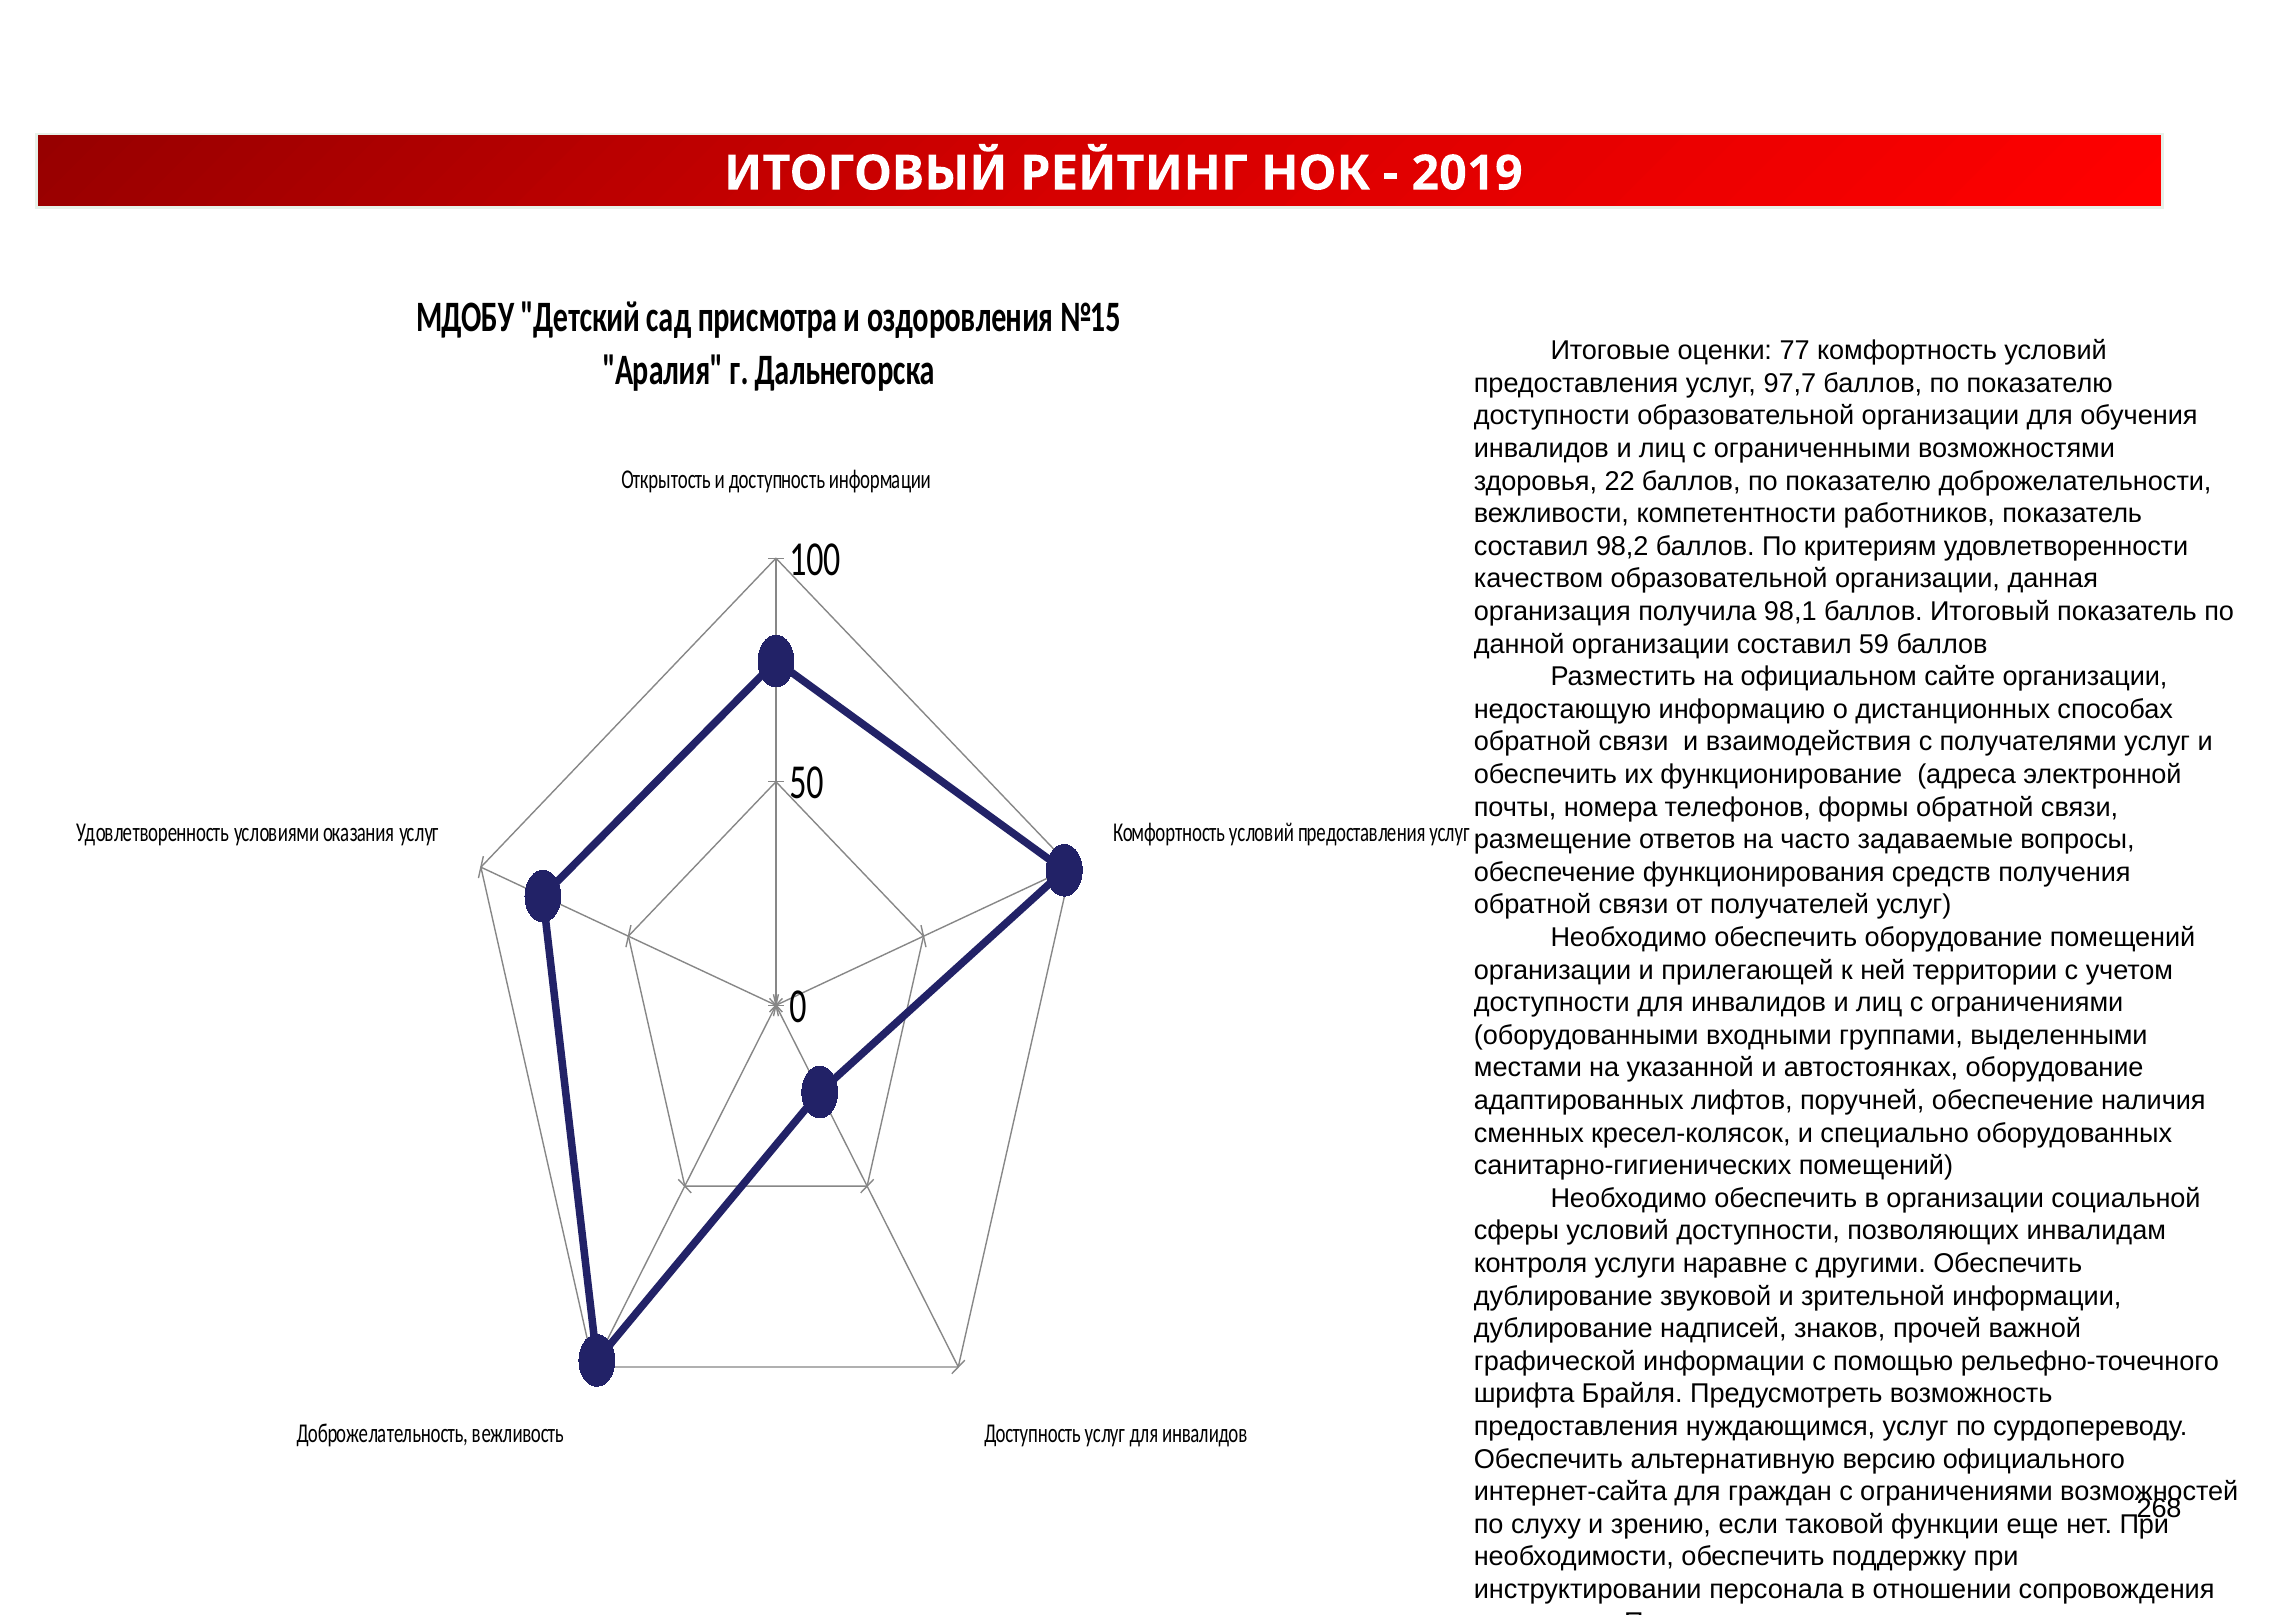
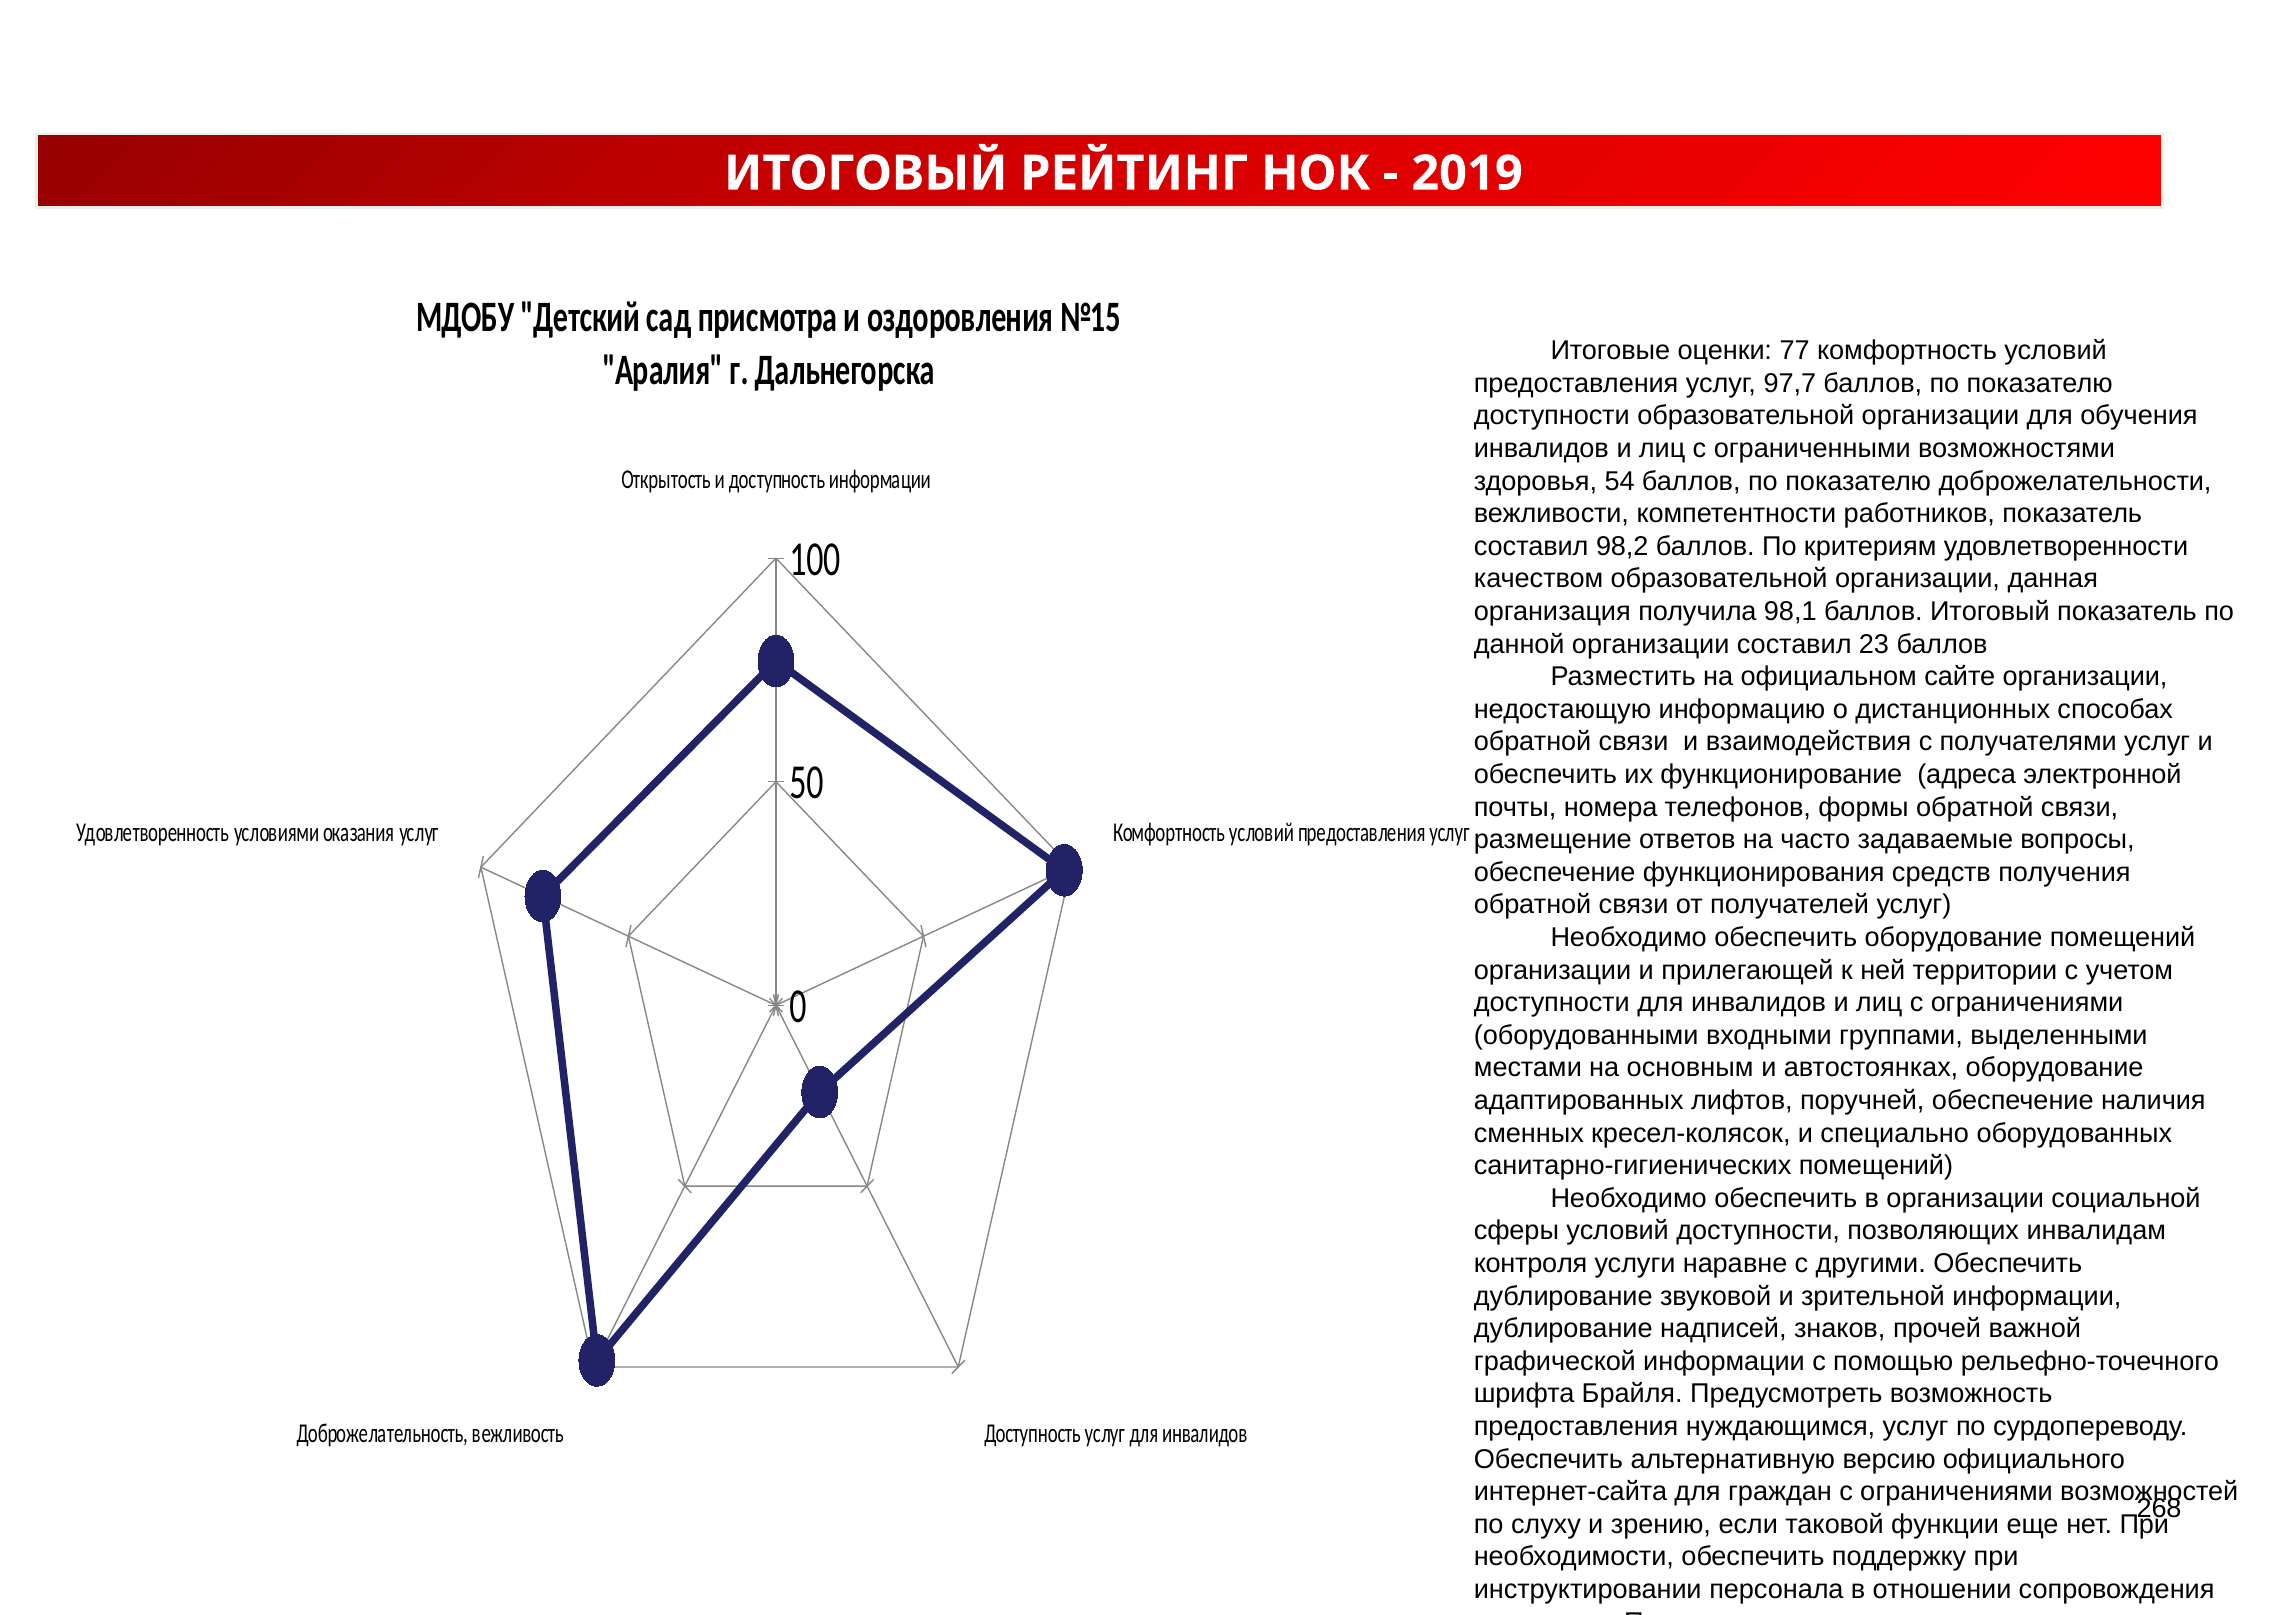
22: 22 -> 54 (1620, 481)
59: 59 -> 23 (1874, 644)
указанной: указанной -> основным (1690, 1068)
